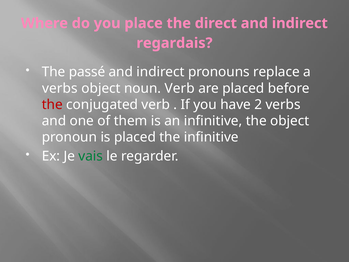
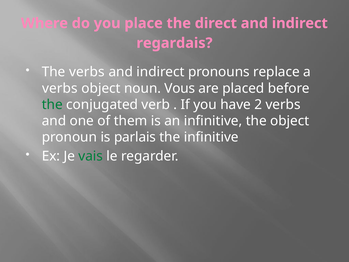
The passé: passé -> verbs (87, 72)
noun Verb: Verb -> Vous (180, 88)
the colour: red -> green (52, 104)
is placed: placed -> parlais (135, 137)
